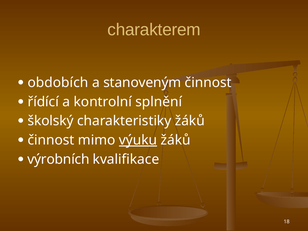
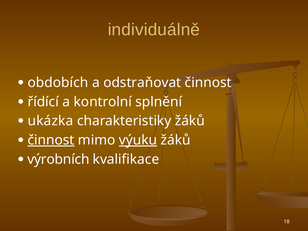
charakterem: charakterem -> individuálně (154, 30)
stanoveným: stanoveným -> odstraňovat (142, 83)
školský: školský -> ukázka (50, 121)
činnost underline: none -> present (51, 140)
